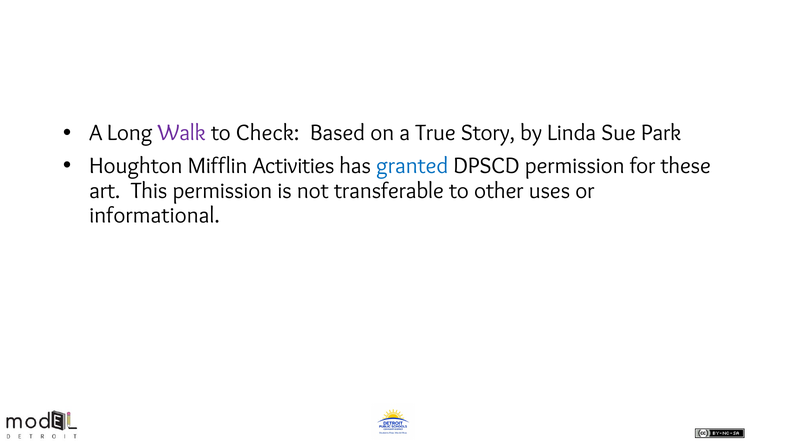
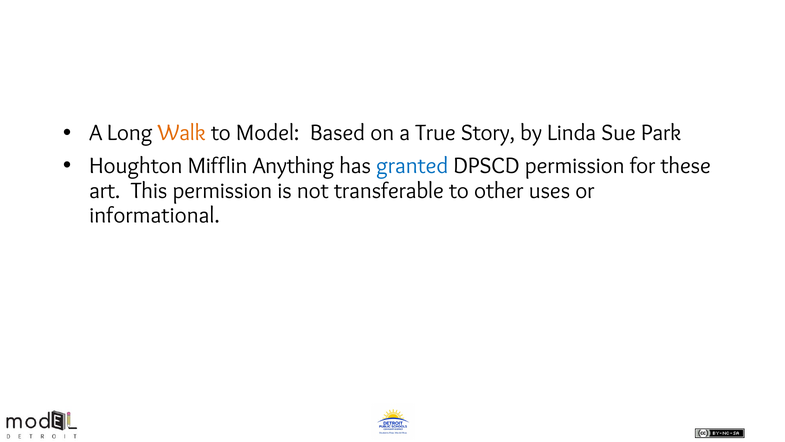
Walk colour: purple -> orange (182, 133)
Check: Check -> Model (268, 133)
Activities: Activities -> Anything (294, 166)
